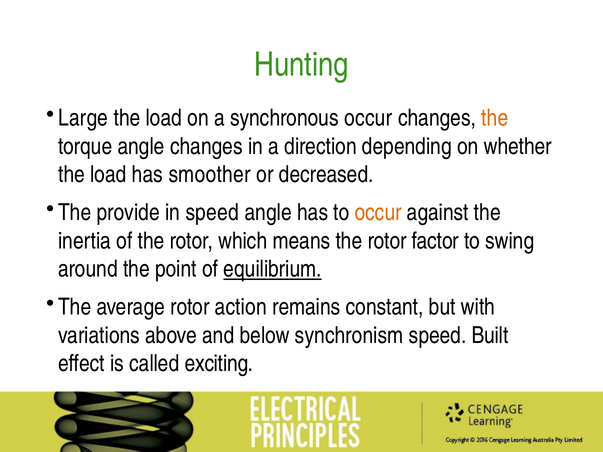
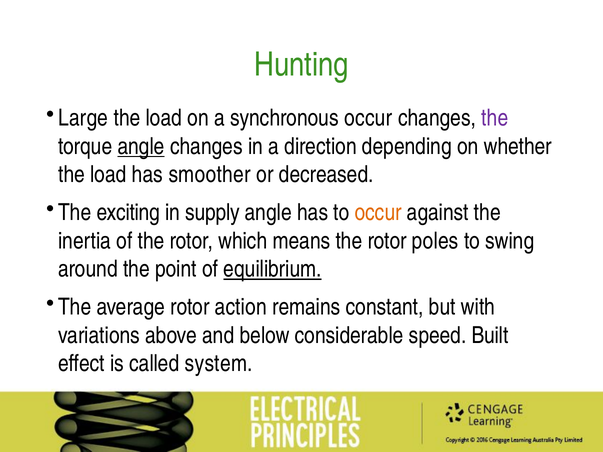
the colour: orange -> purple (495, 118)
angle underline: none -> present (141, 146)
provide: provide -> exciting (128, 213)
in speed: speed -> supply (213, 213)
factor: factor -> poles (435, 241)
synchronism: synchronism -> considerable (349, 335)
exciting: exciting -> system (219, 364)
